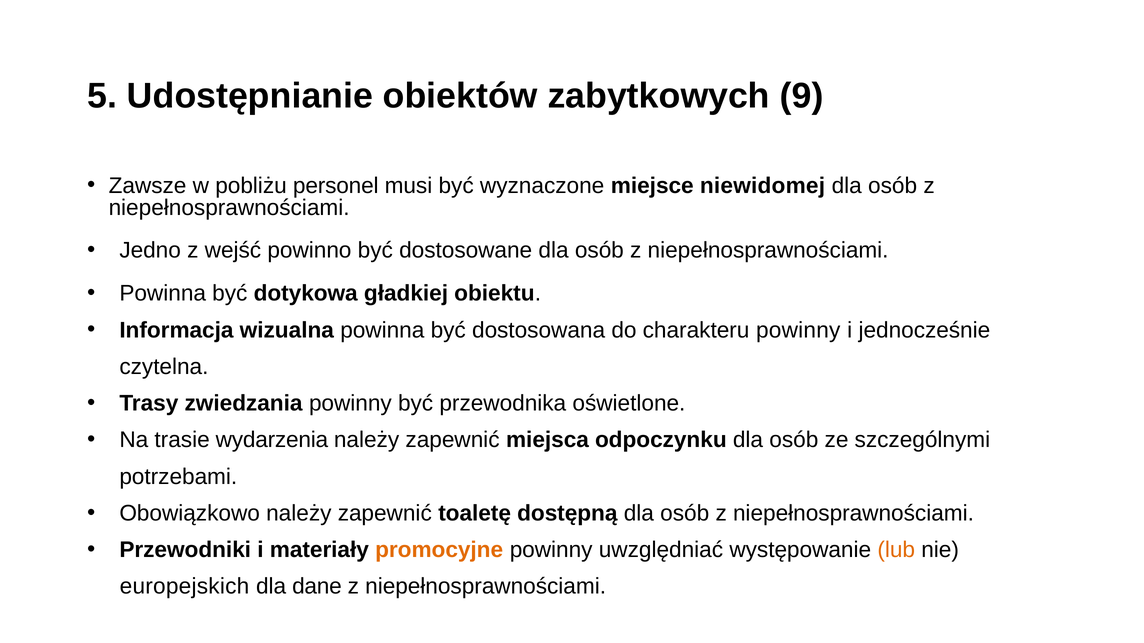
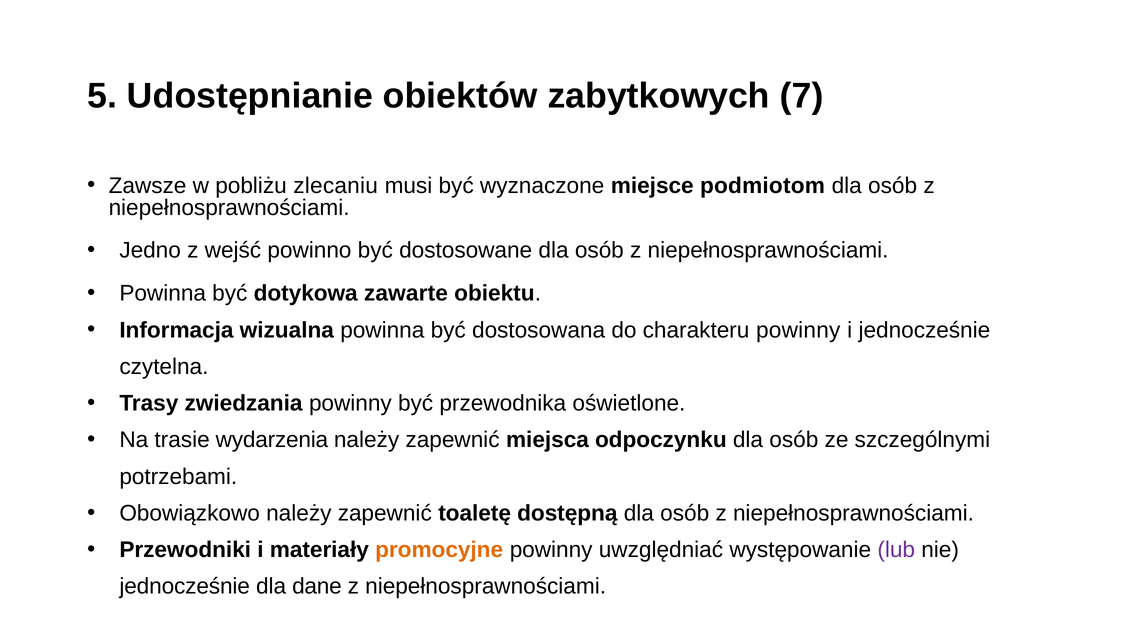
9: 9 -> 7 (802, 96)
personel: personel -> zlecaniu (336, 186)
niewidomej: niewidomej -> podmiotom (762, 186)
gładkiej: gładkiej -> zawarte (406, 294)
lub colour: orange -> purple (896, 550)
europejskich: europejskich -> jednocześnie (185, 587)
